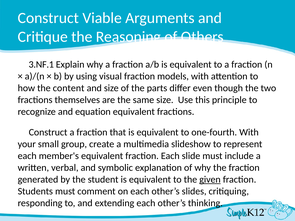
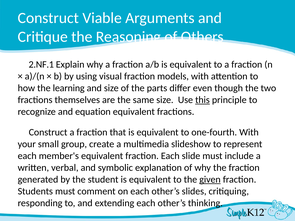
3.NF.1: 3.NF.1 -> 2.NF.1 (41, 65)
content: content -> learning (69, 88)
this underline: none -> present (202, 100)
